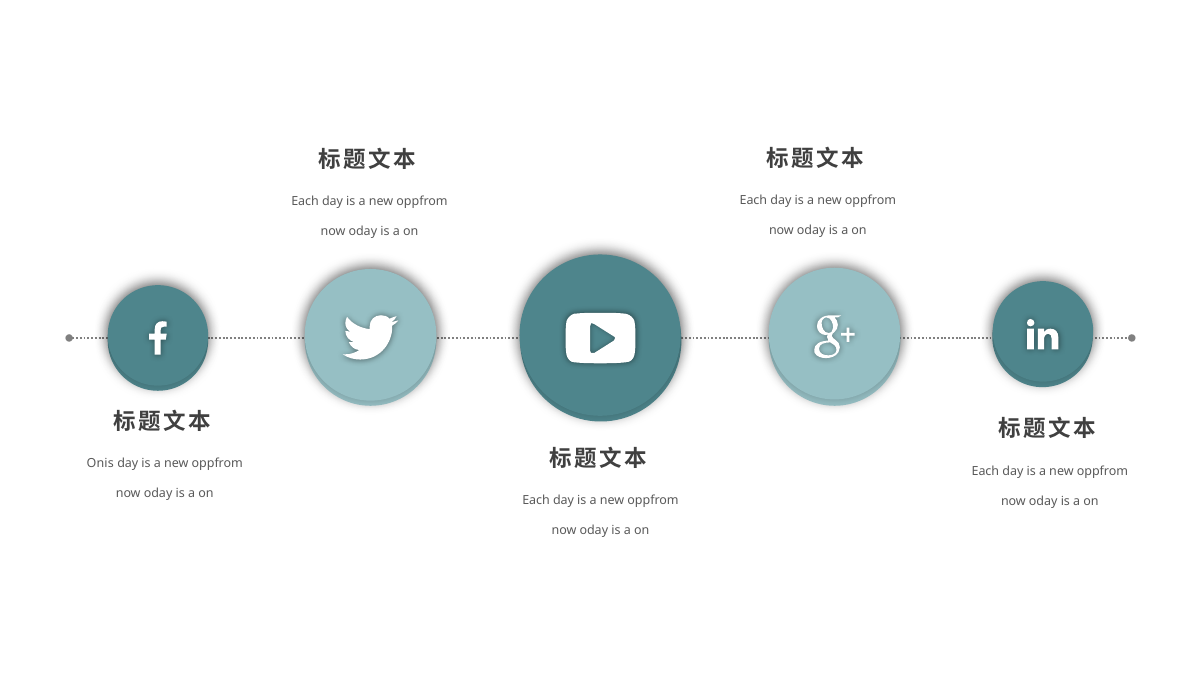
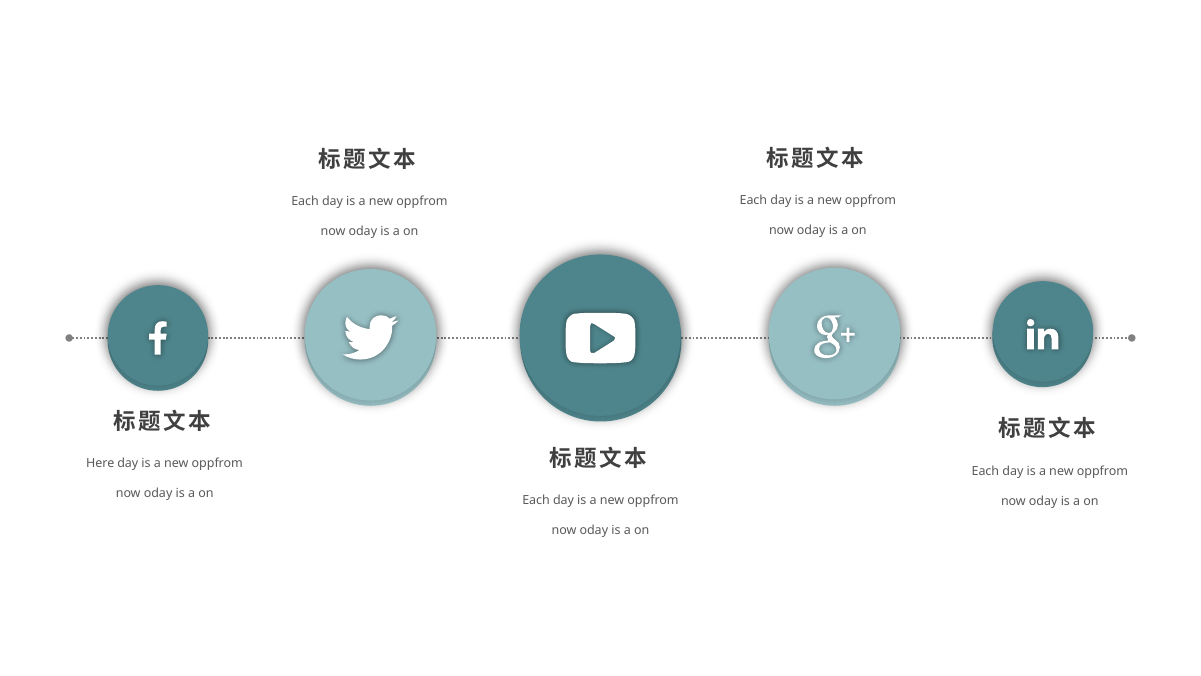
Onis: Onis -> Here (100, 463)
